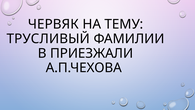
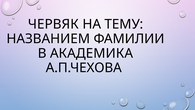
ТРУСЛИВЫЙ: ТРУСЛИВЫЙ -> НАЗВАНИЕМ (48, 39)
ПРИЕЗЖАЛИ: ПРИЕЗЖАЛИ -> АКАДЕМИКА (92, 53)
